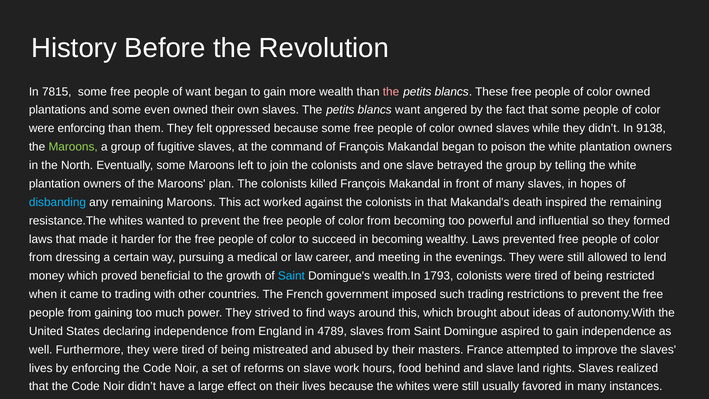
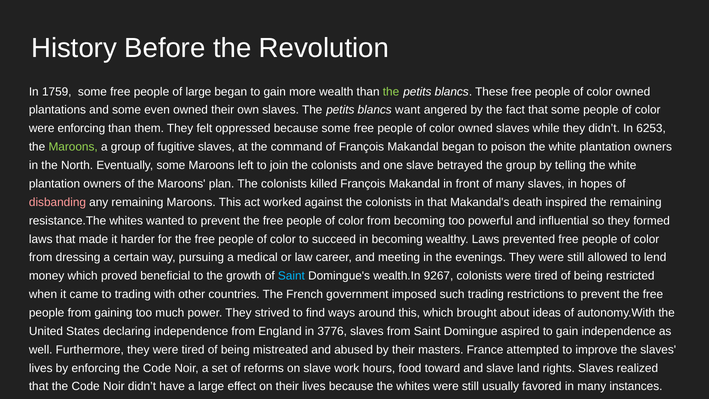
7815: 7815 -> 1759 (57, 92)
of want: want -> large (198, 92)
the colour: pink -> light green (391, 92)
9138: 9138 -> 6253 (651, 128)
disbanding colour: light blue -> pink (57, 202)
1793: 1793 -> 9267 (439, 276)
4789: 4789 -> 3776 (332, 331)
behind: behind -> toward (442, 368)
